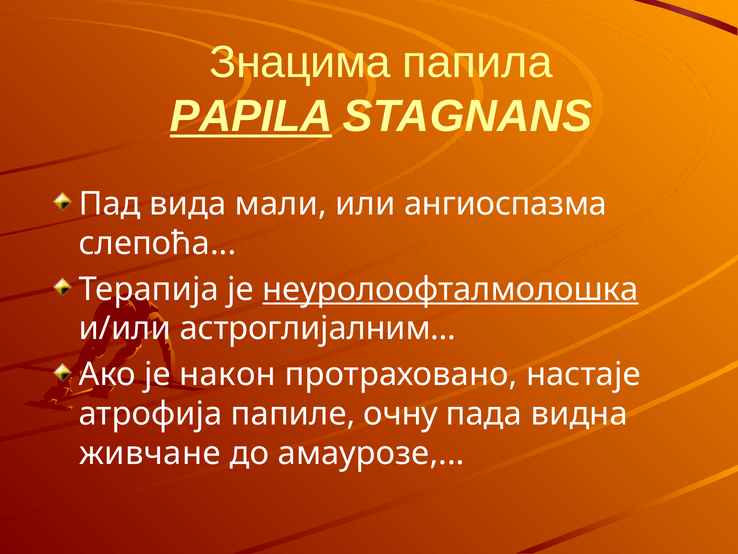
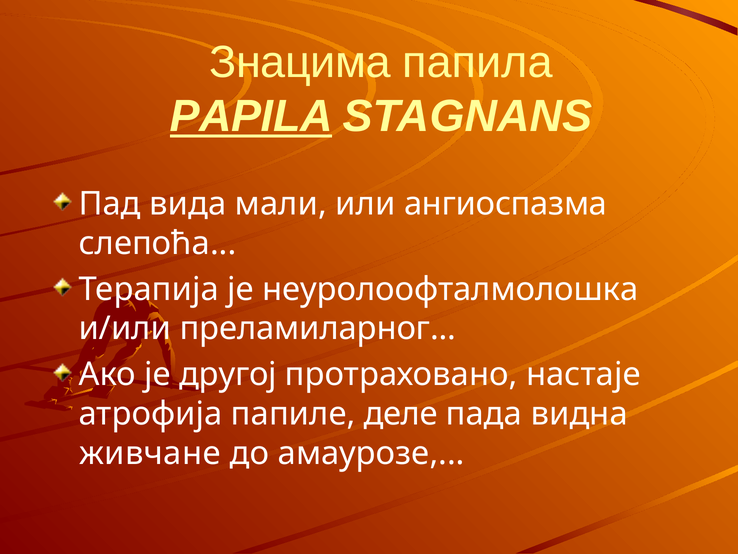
неуролоофталмолошка underline: present -> none (450, 289)
астроглијалним: астроглијалним -> преламиларног (318, 328)
након: након -> другој (228, 374)
очну: очну -> деле (401, 414)
